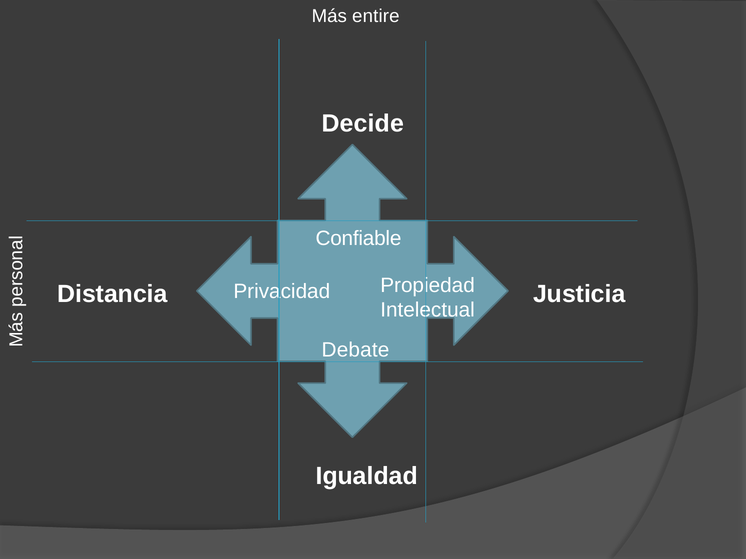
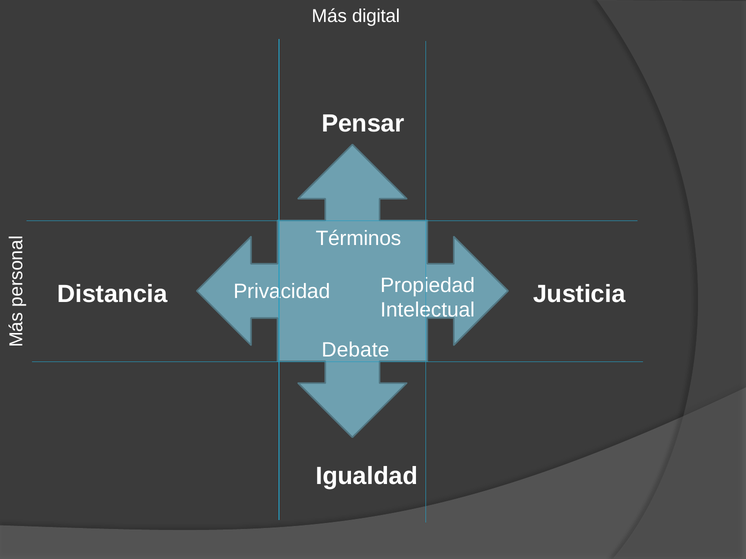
entire: entire -> digital (376, 16)
Decide: Decide -> Pensar (363, 124)
Confiable: Confiable -> Términos (358, 239)
